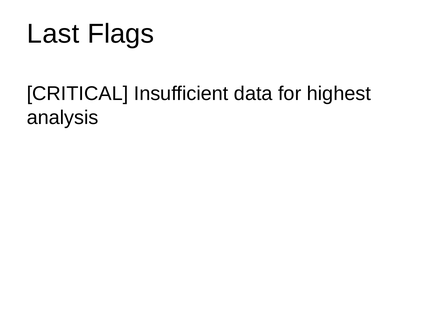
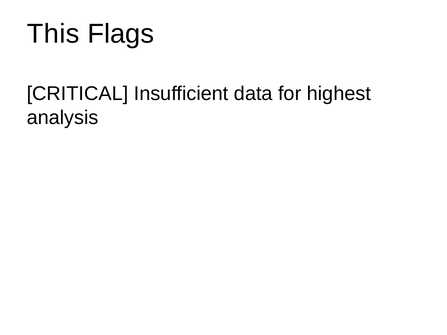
Last: Last -> This (53, 34)
